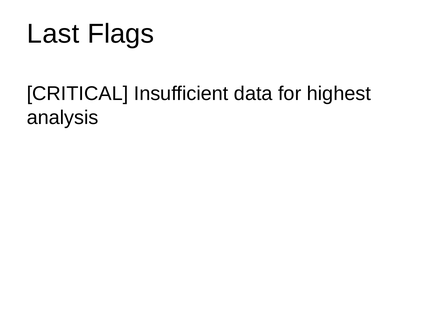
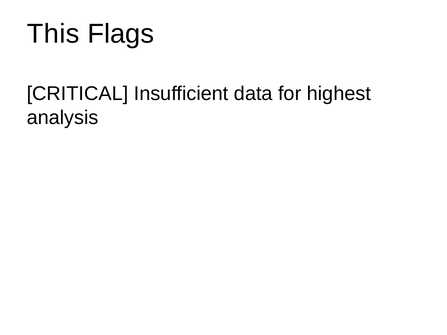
Last: Last -> This (53, 34)
